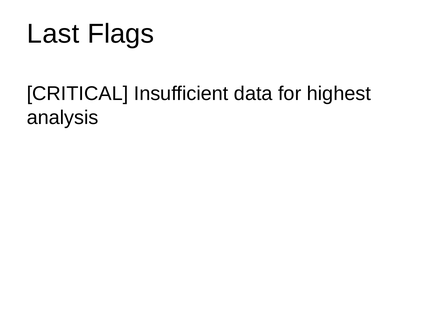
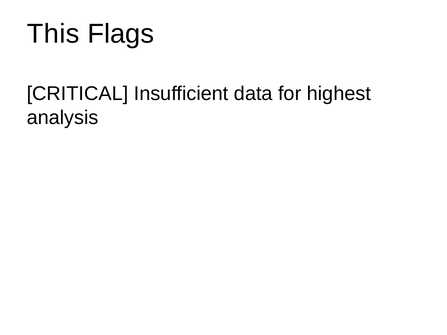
Last: Last -> This (53, 34)
